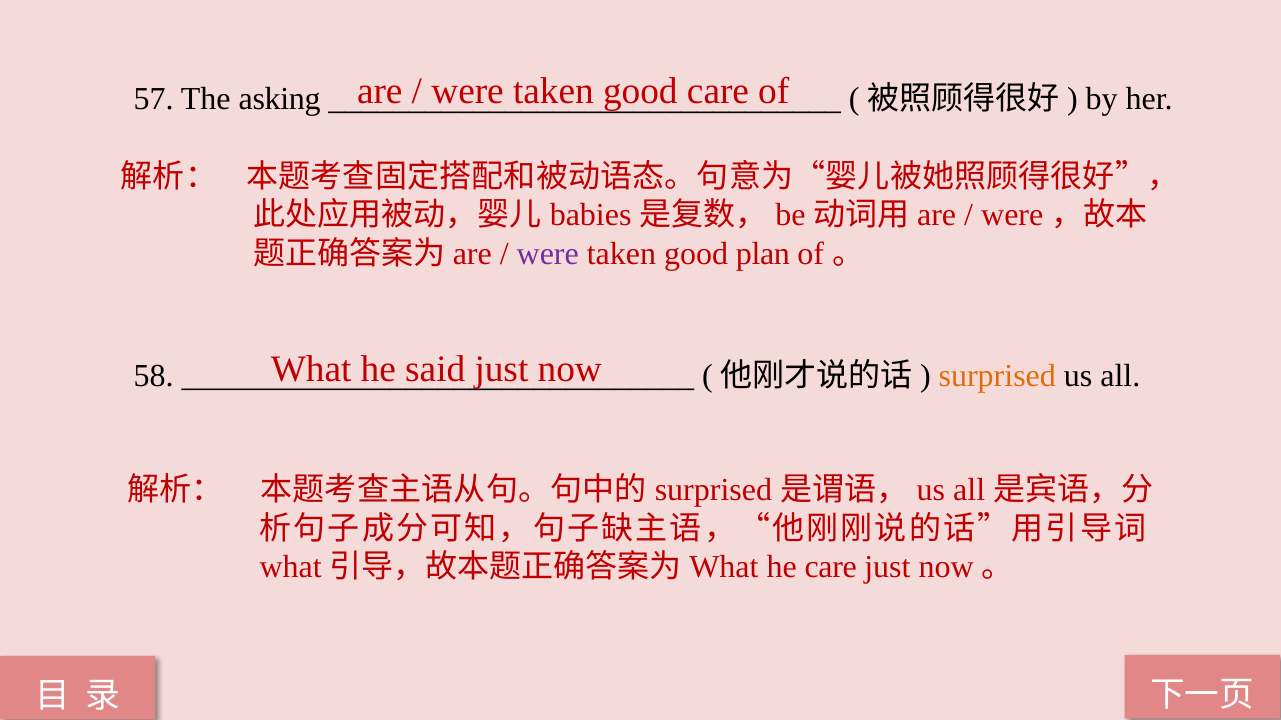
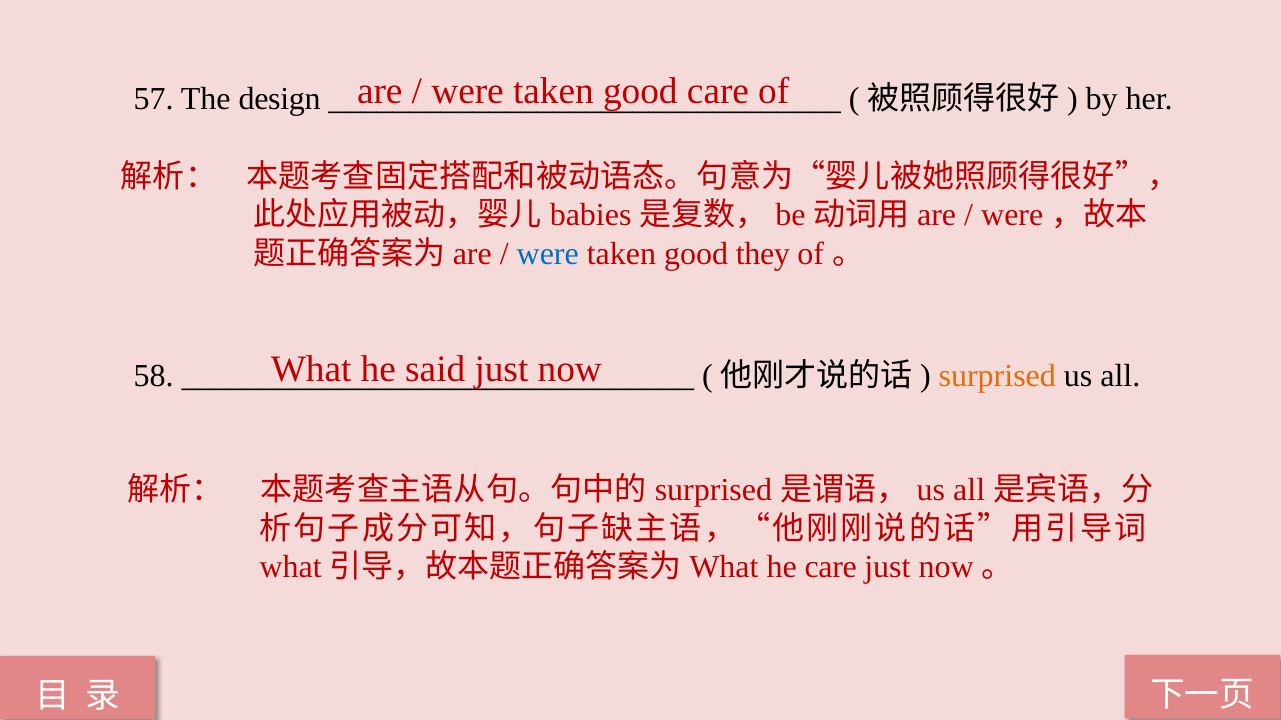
asking: asking -> design (280, 99)
were colour: purple -> blue (548, 254)
plan: plan -> they (763, 254)
